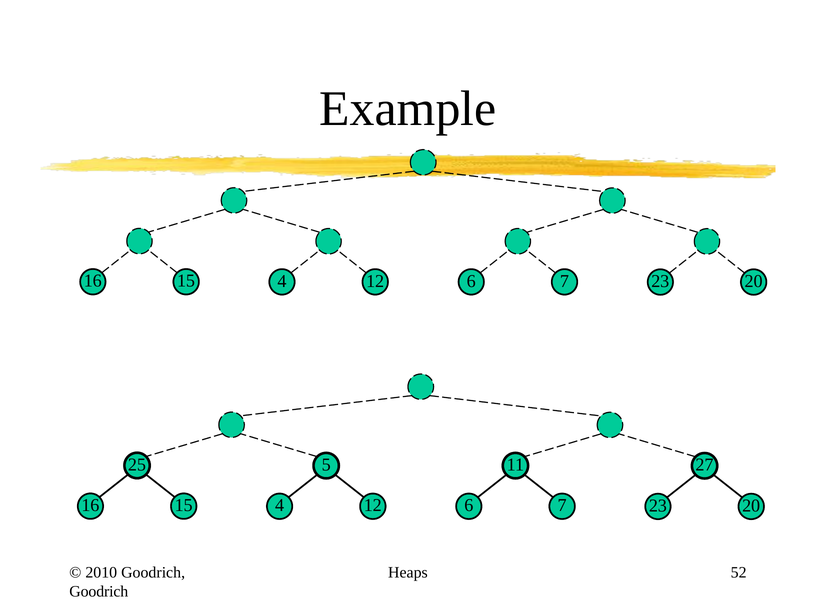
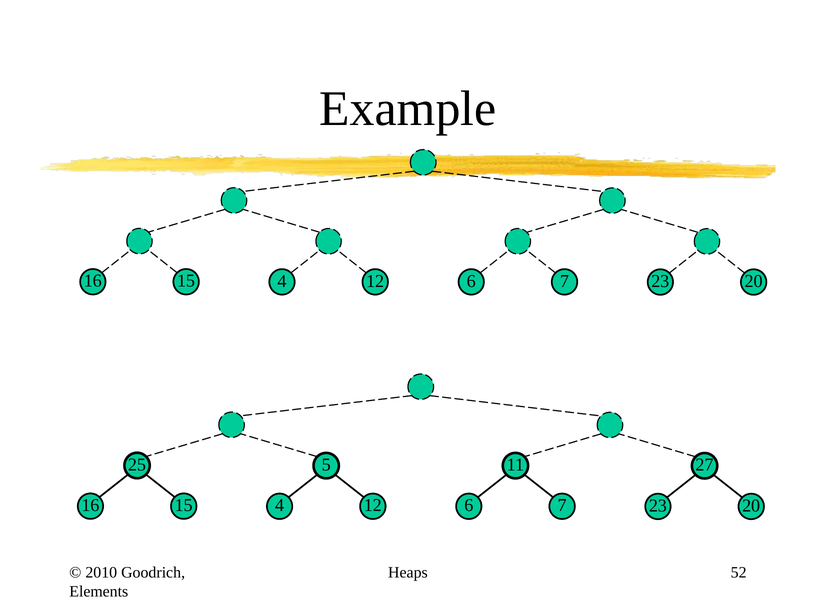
Goodrich: Goodrich -> Elements (99, 591)
